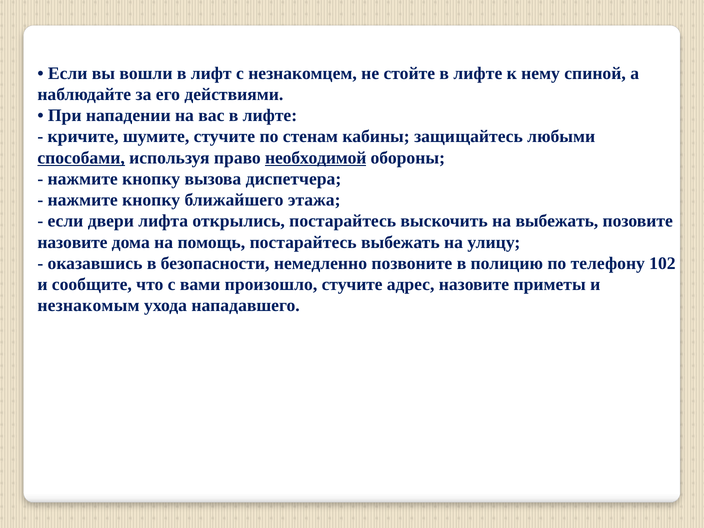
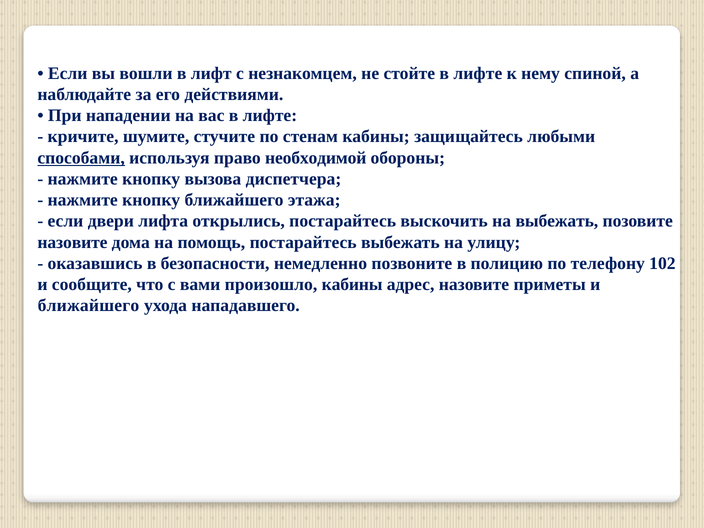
необходимой underline: present -> none (316, 158)
произошло стучите: стучите -> кабины (352, 284)
незнакомым: незнакомым -> ближайшего (88, 306)
